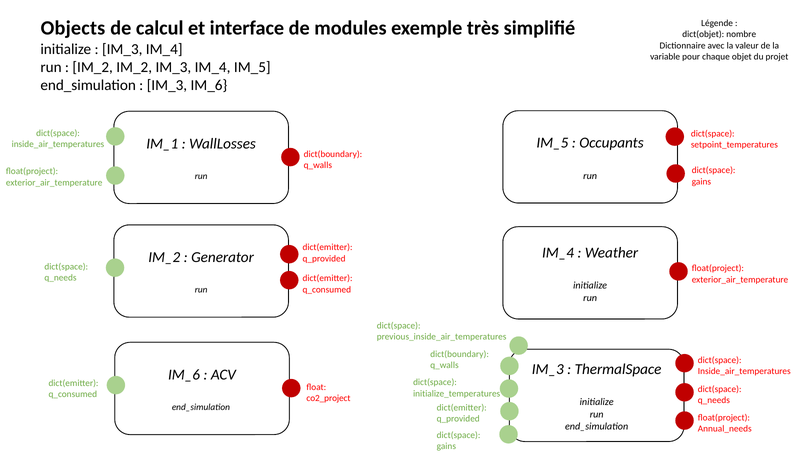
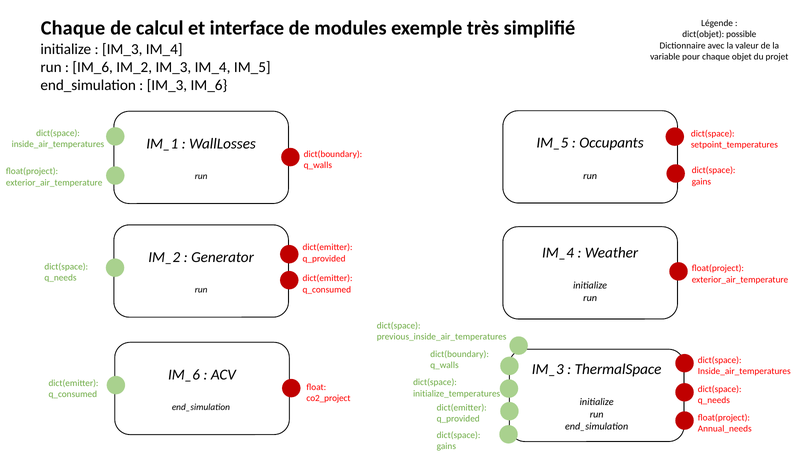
Objects: Objects -> Chaque (73, 28)
nombre: nombre -> possible (741, 34)
IM_2: IM_2 -> IM_6 (93, 67)
